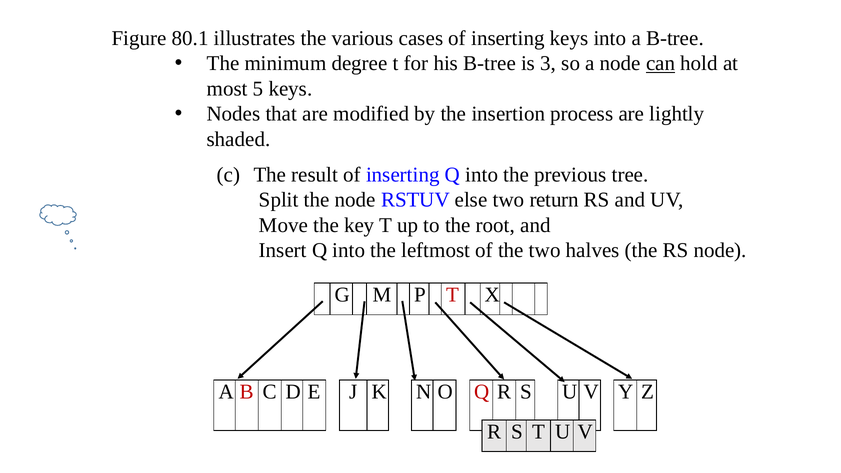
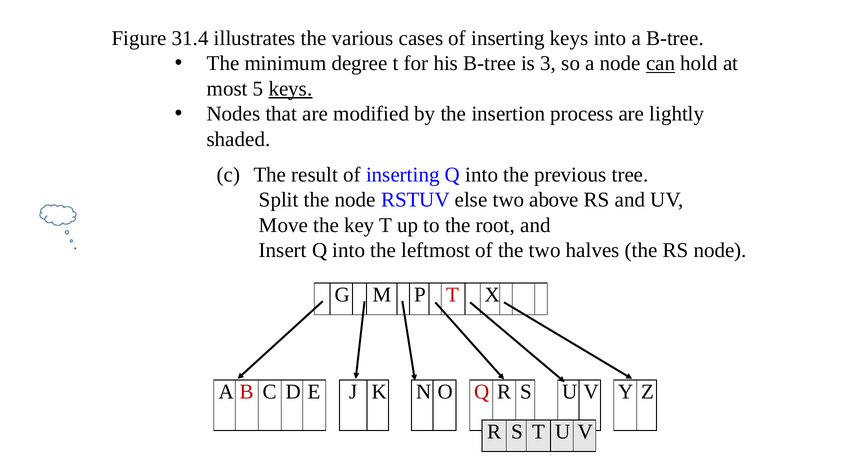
80.1: 80.1 -> 31.4 (190, 38)
keys underline: none -> present (290, 89)
return: return -> above (554, 200)
